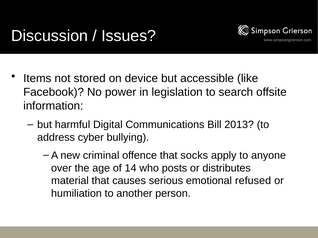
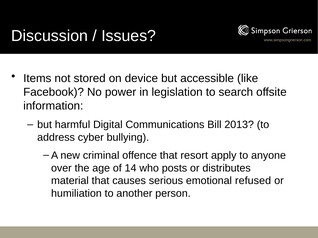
socks: socks -> resort (194, 156)
